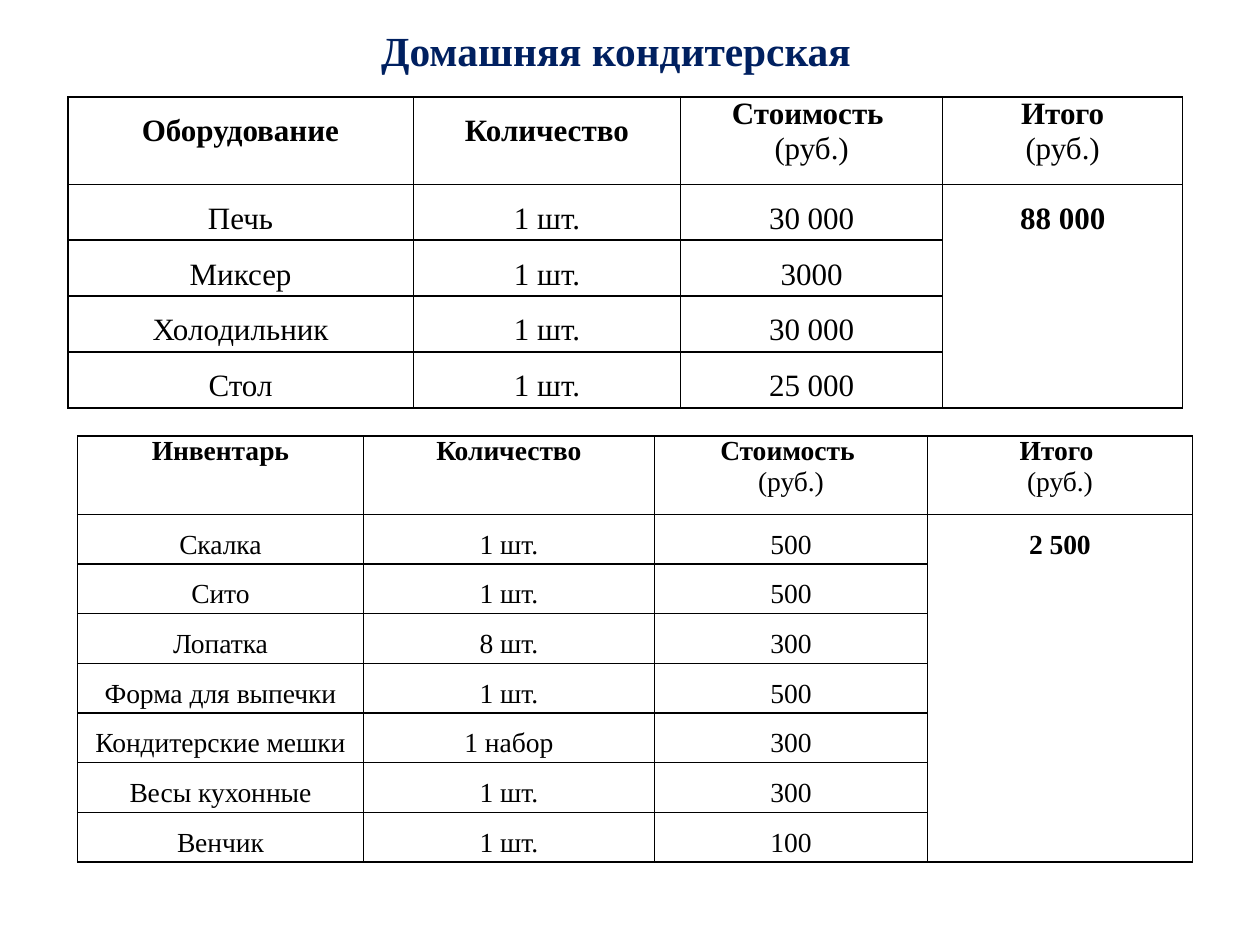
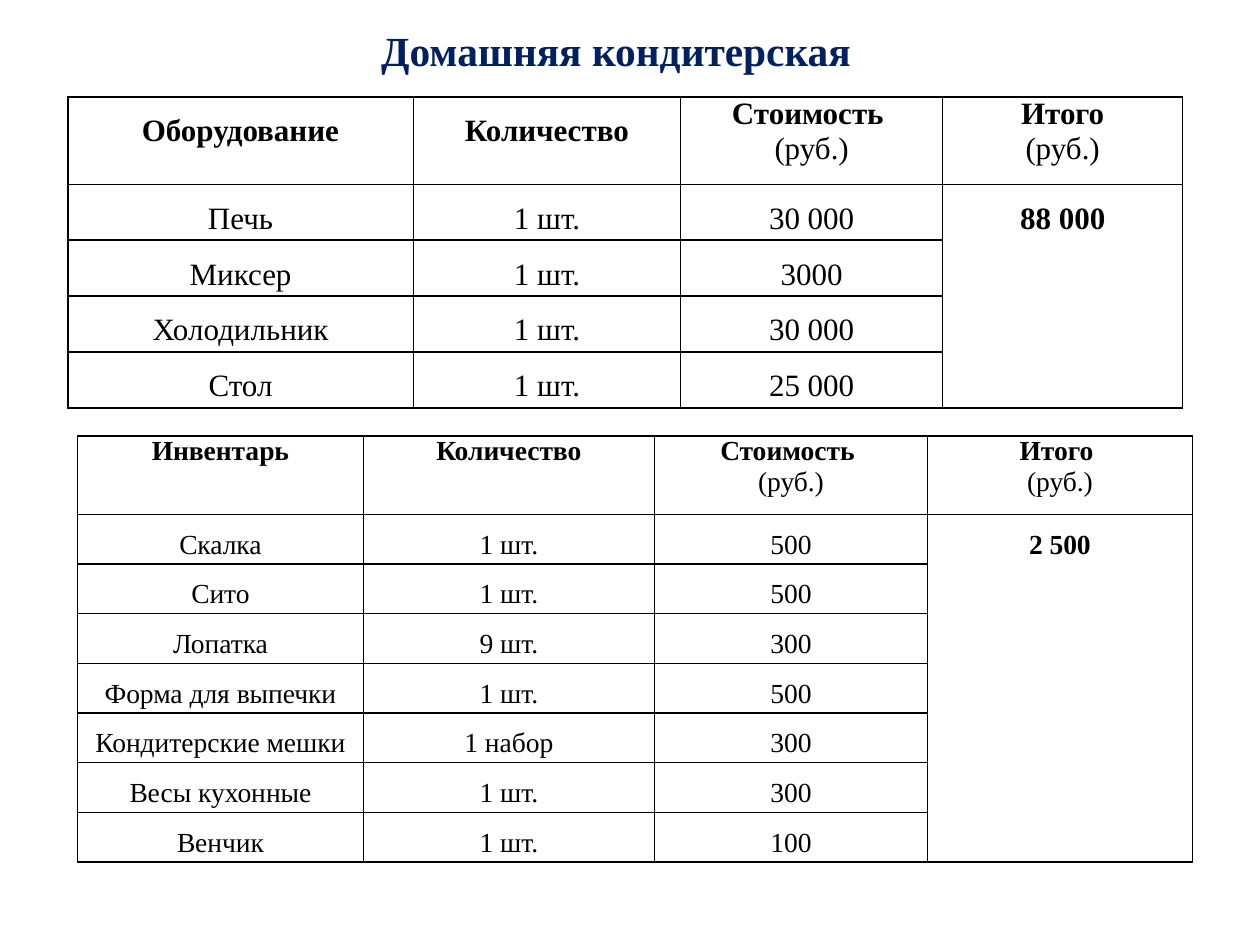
8: 8 -> 9 (487, 644)
